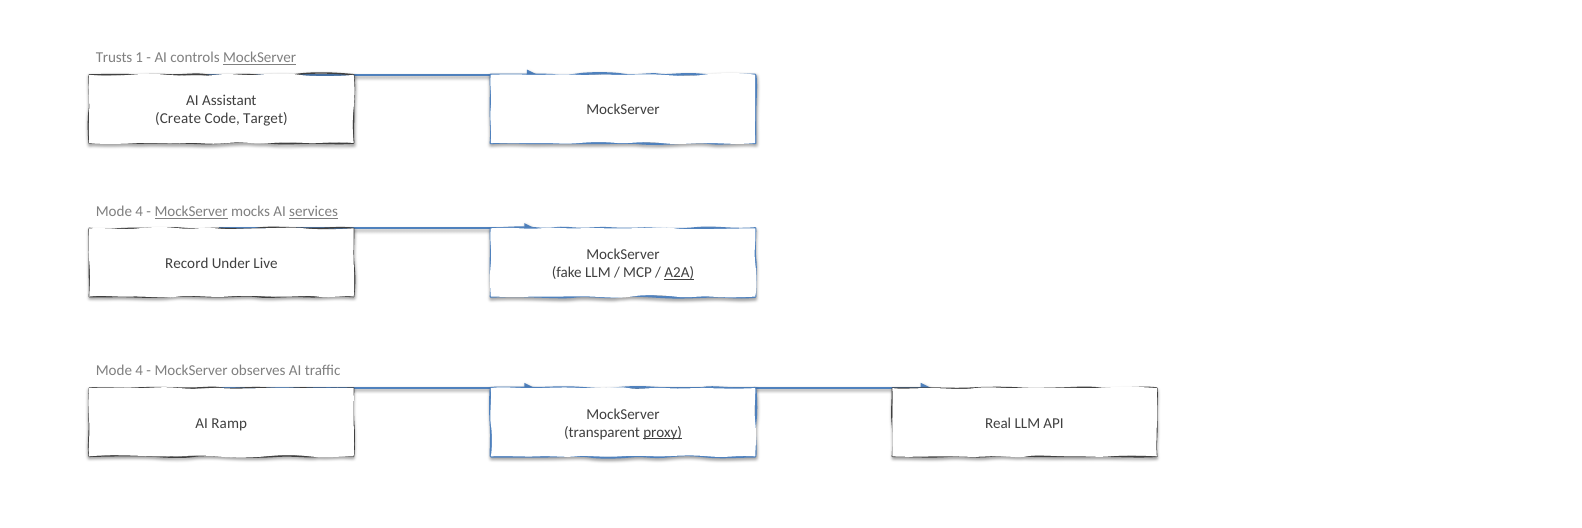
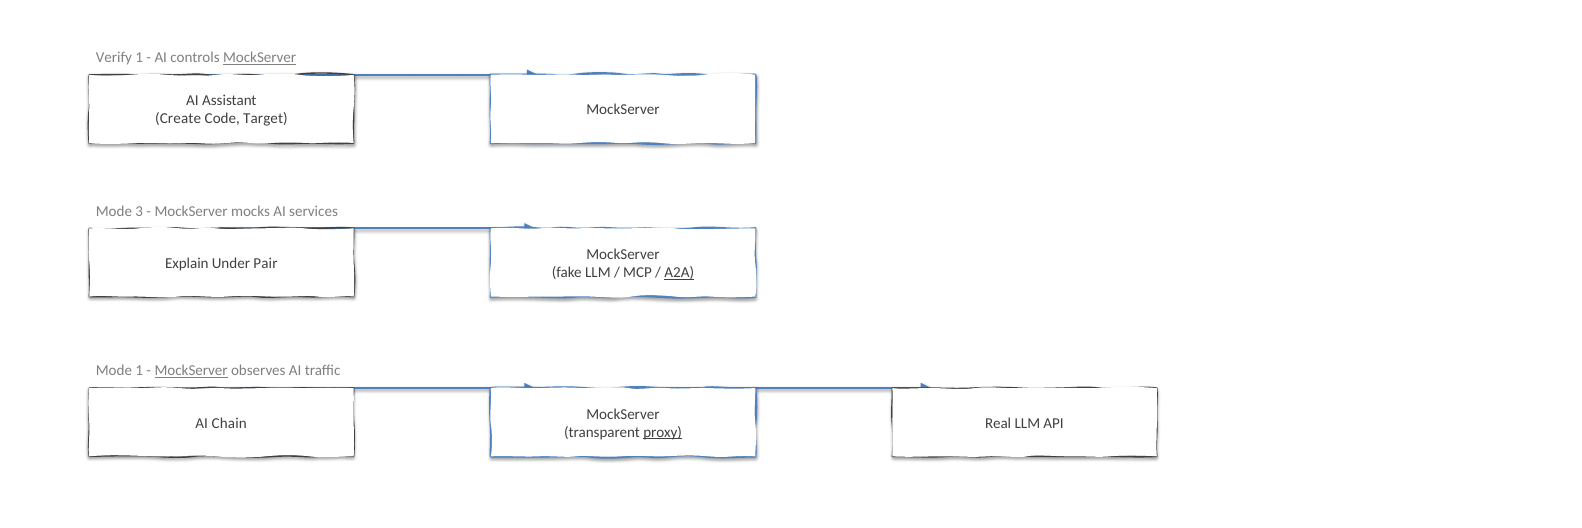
Trusts: Trusts -> Verify (114, 57)
4: 4 -> 3 (139, 212)
MockServer underline: present -> none (191, 212)
services underline: present -> none (314, 212)
Record: Record -> Explain (187, 263)
Live: Live -> Pair (266, 263)
4: 4 -> 1 (139, 370)
MockServer underline: none -> present (191, 370)
Ramp: Ramp -> Chain (229, 423)
